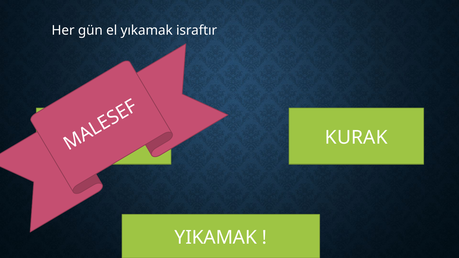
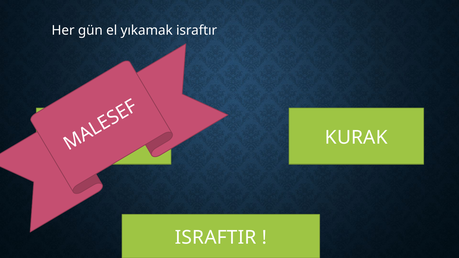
YIKAMAK: YIKAMAK -> ISRAFTIR (216, 238)
